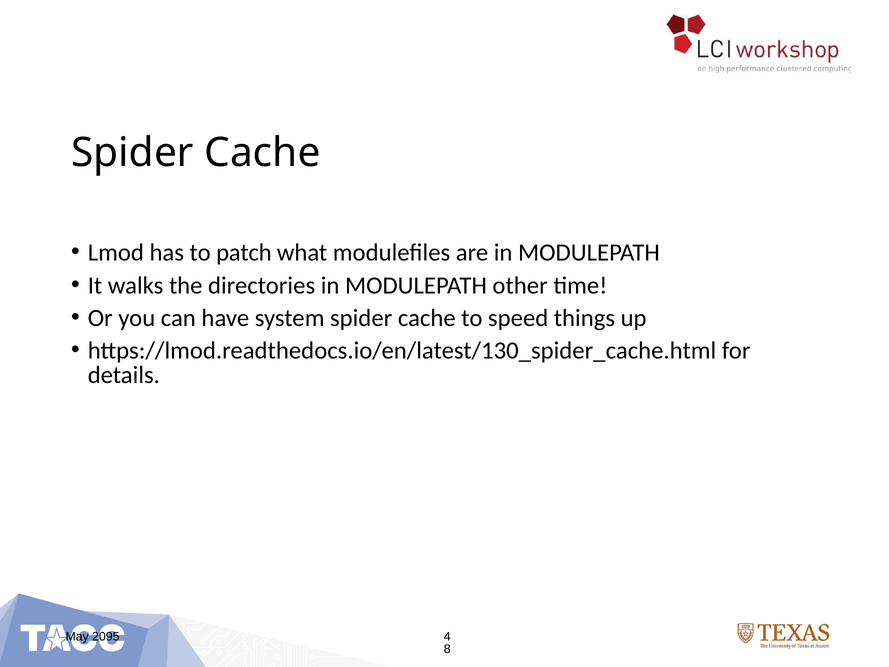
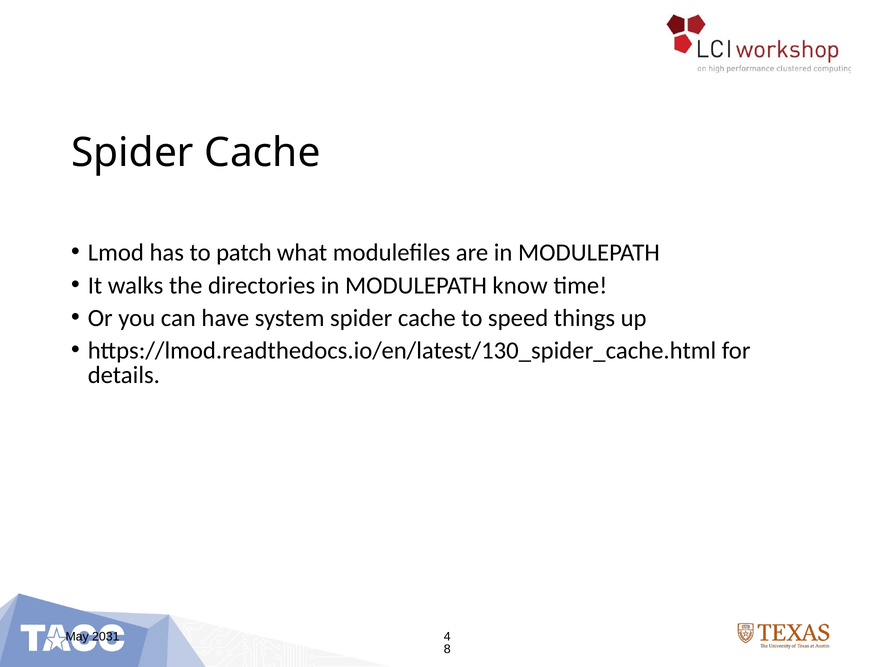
other: other -> know (520, 285)
2095: 2095 -> 2031 (106, 637)
